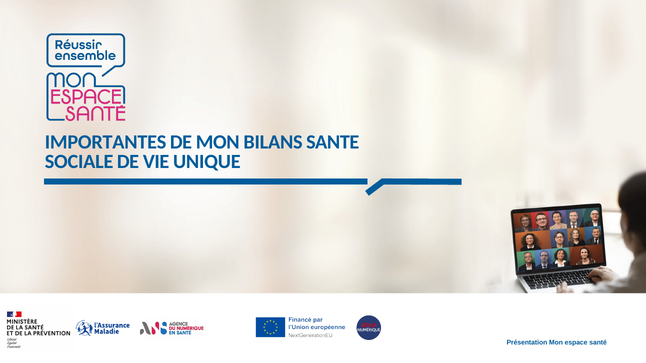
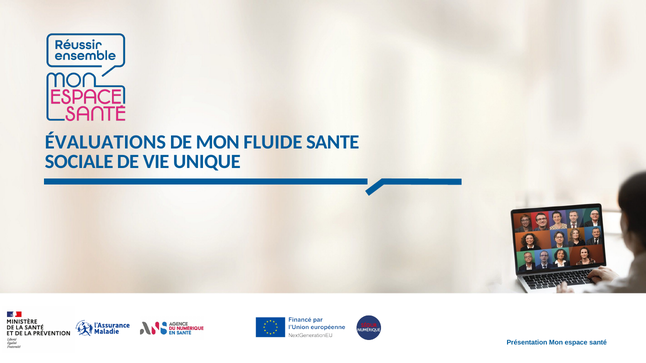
IMPORTANTES: IMPORTANTES -> ÉVALUATIONS (105, 142)
BILANS: BILANS -> FLUIDE (273, 142)
